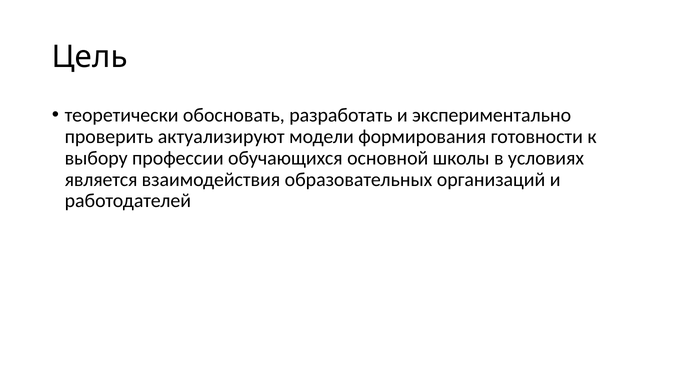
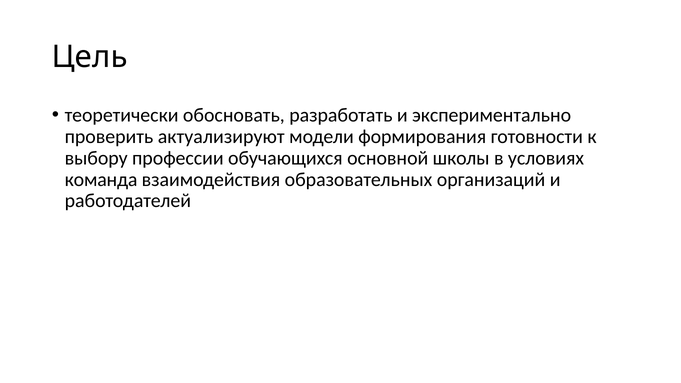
является: является -> команда (101, 180)
